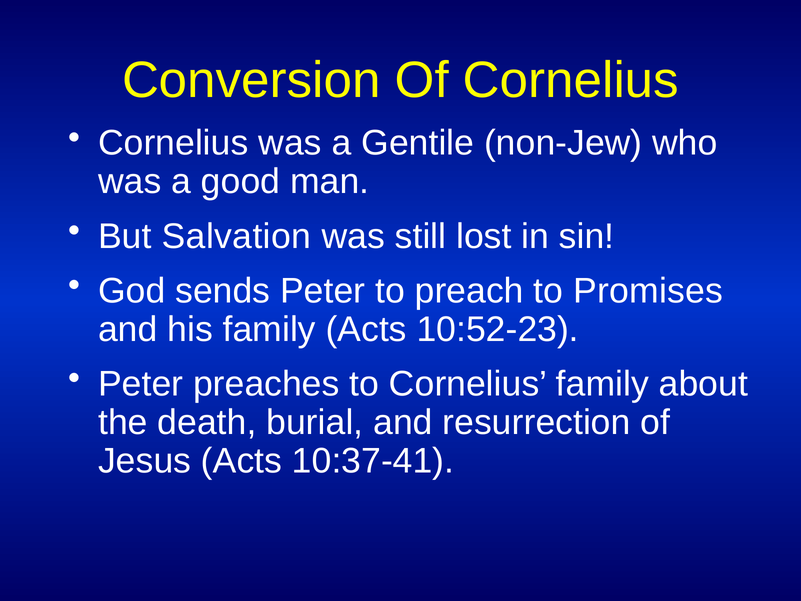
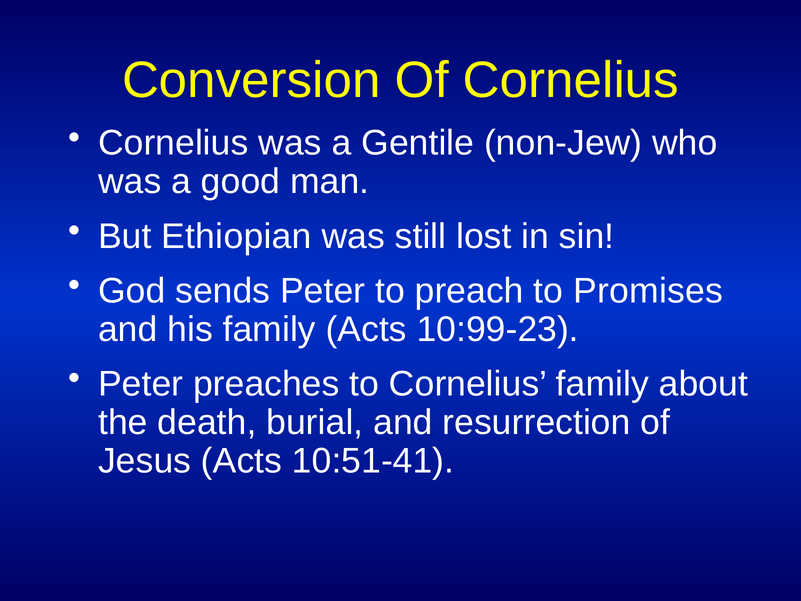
Salvation: Salvation -> Ethiopian (236, 236)
10:52-23: 10:52-23 -> 10:99-23 (498, 329)
10:37-41: 10:37-41 -> 10:51-41 (373, 461)
